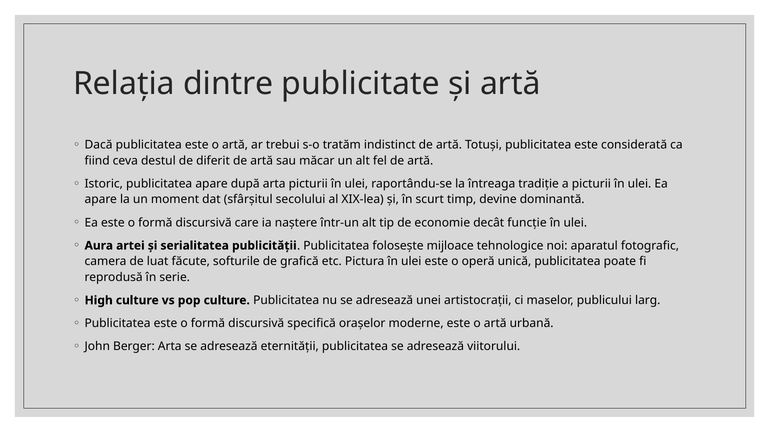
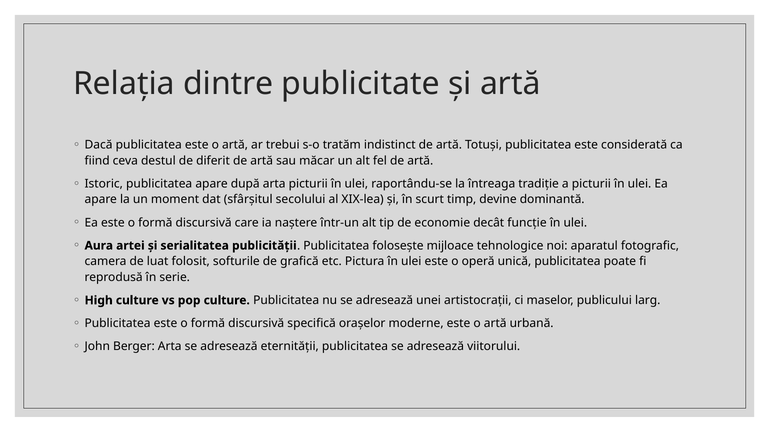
făcute: făcute -> folosit (191, 262)
